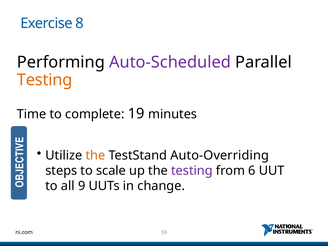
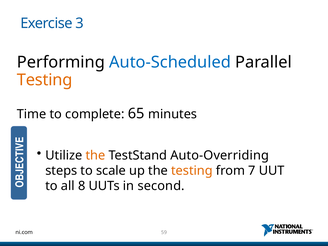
8: 8 -> 3 (80, 23)
Auto-Scheduled colour: purple -> blue (170, 62)
19: 19 -> 65 (136, 114)
testing colour: purple -> orange (192, 171)
6: 6 -> 7 (252, 171)
9: 9 -> 8 (82, 186)
change: change -> second (161, 186)
